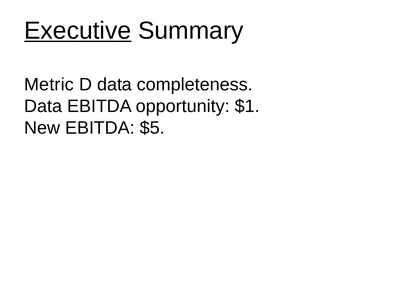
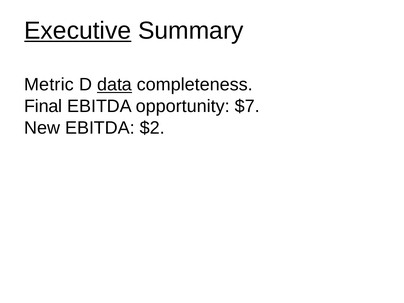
data underline: none -> present (114, 85)
Data: Data -> Final (43, 106)
$1: $1 -> $7 (247, 106)
$5: $5 -> $2 (152, 128)
